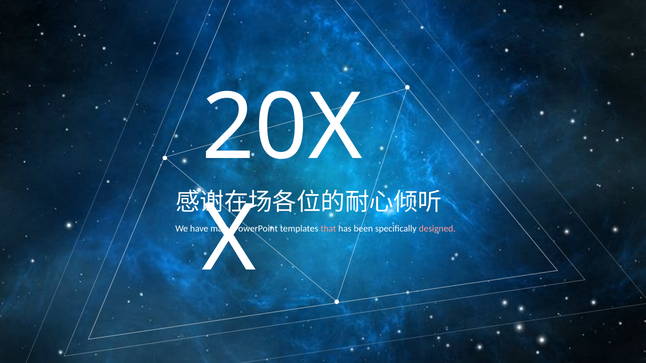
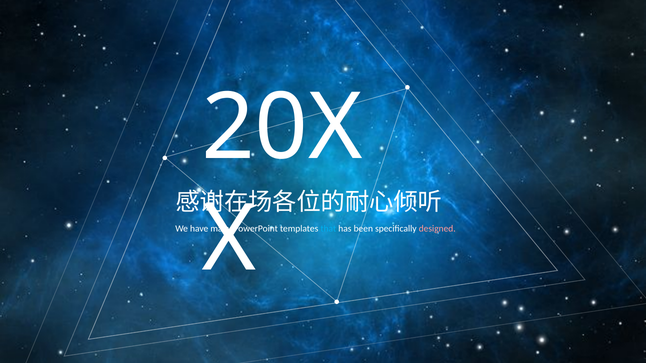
that colour: pink -> light blue (328, 229)
